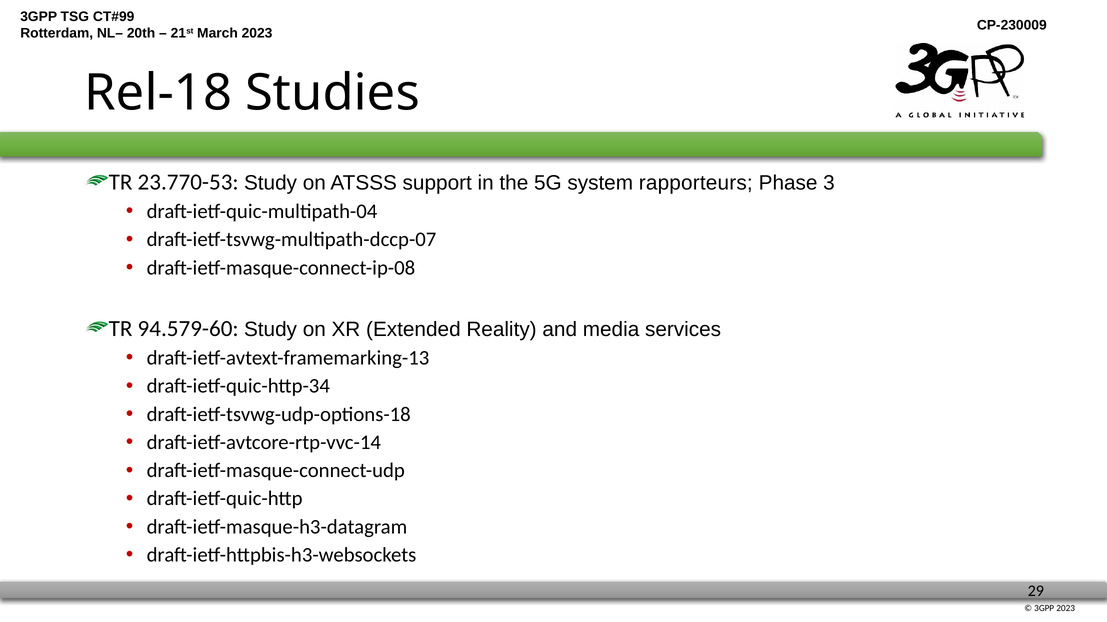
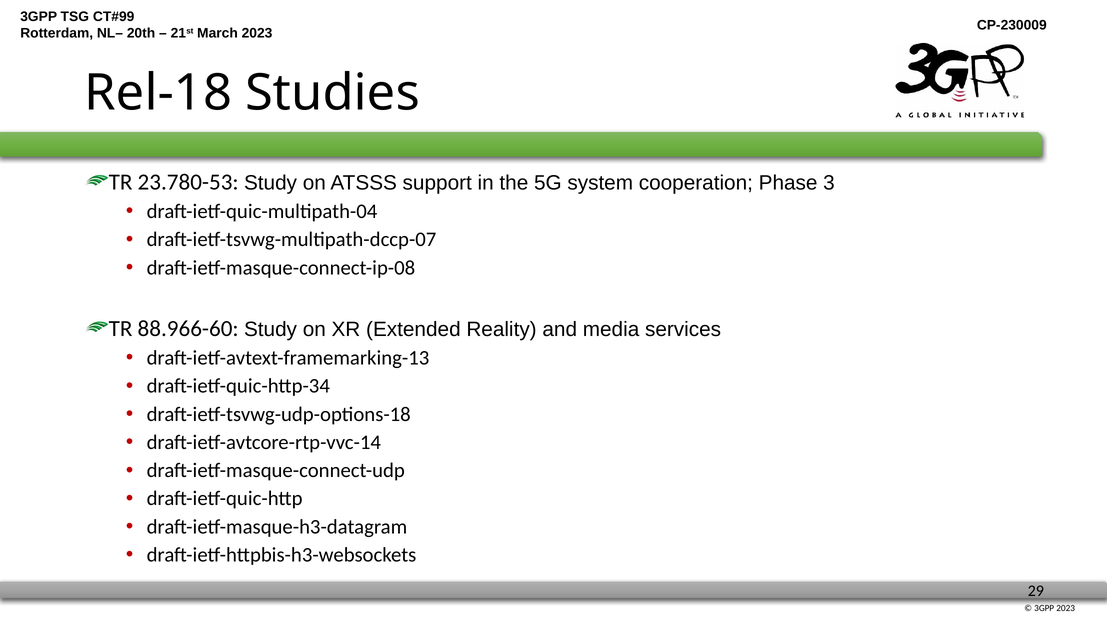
23.770-53: 23.770-53 -> 23.780-53 (188, 182)
rapporteurs: rapporteurs -> cooperation (696, 183)
94.579-60: 94.579-60 -> 88.966-60 (188, 329)
